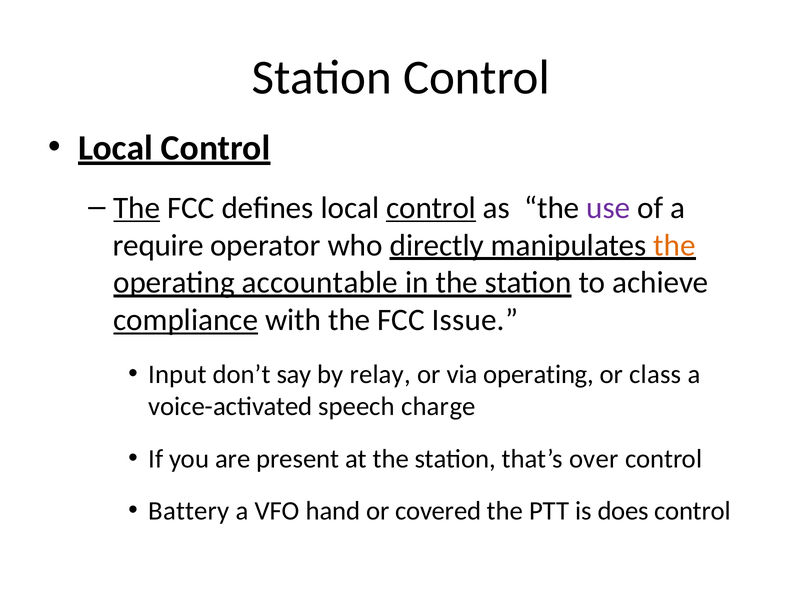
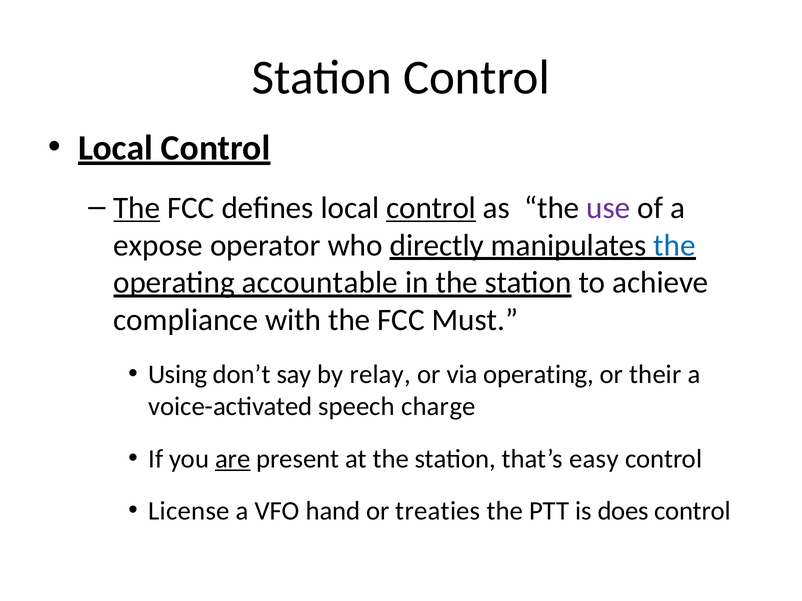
require: require -> expose (158, 245)
the colour: orange -> blue (675, 245)
compliance underline: present -> none (186, 320)
Issue: Issue -> Must (475, 320)
Input: Input -> Using (178, 375)
class: class -> their (655, 375)
are underline: none -> present (233, 459)
over: over -> easy (594, 459)
Battery: Battery -> License (189, 511)
covered: covered -> treaties (438, 511)
